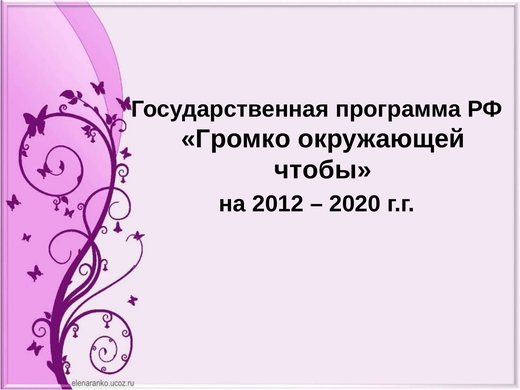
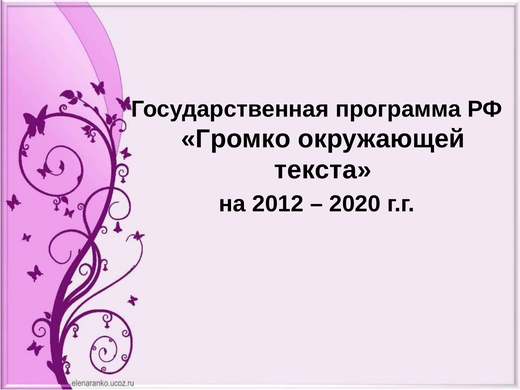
чтобы: чтобы -> текста (323, 170)
